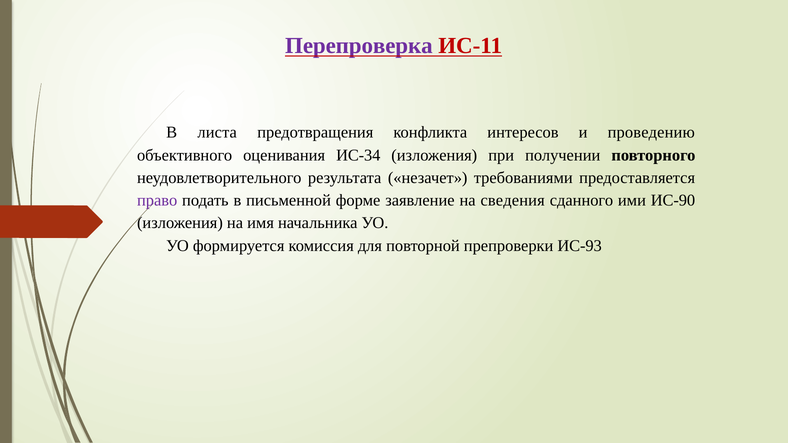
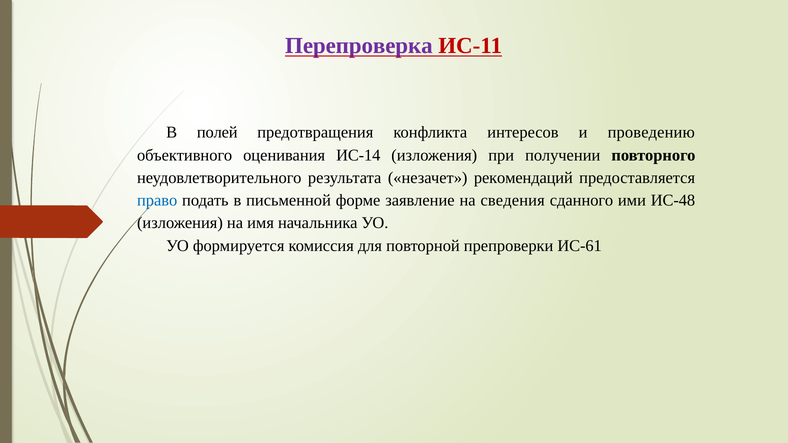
листа: листа -> полей (217, 133)
ИС-34: ИС-34 -> ИС-14 (358, 155)
требованиями: требованиями -> рекомендаций (523, 178)
право colour: purple -> blue (157, 201)
ИС-90: ИС-90 -> ИС-48 (673, 201)
ИС-93: ИС-93 -> ИС-61 (580, 246)
